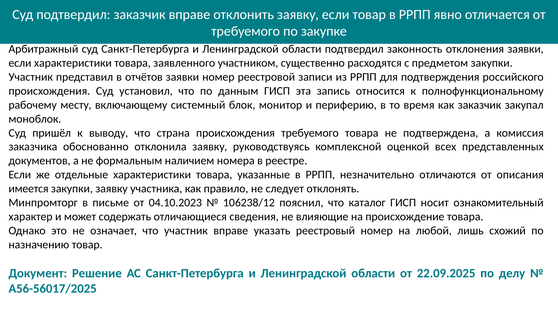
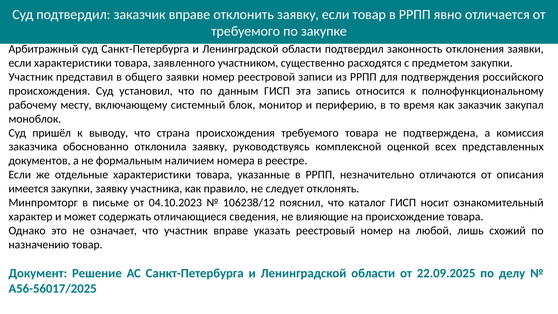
отчётов: отчётов -> общего (144, 77)
